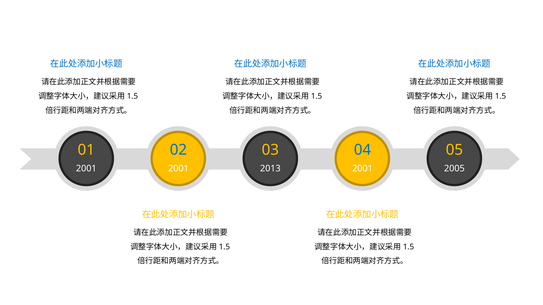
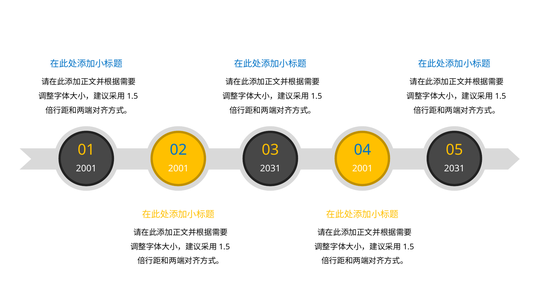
2013: 2013 -> 2031 (270, 169)
2005: 2005 -> 2031 (454, 169)
